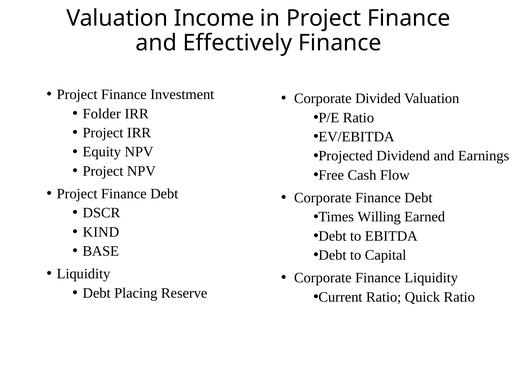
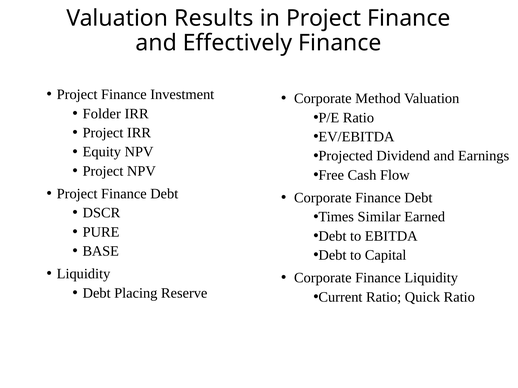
Income: Income -> Results (214, 18)
Divided: Divided -> Method (378, 99)
Willing: Willing -> Similar (379, 217)
KIND: KIND -> PURE (101, 232)
